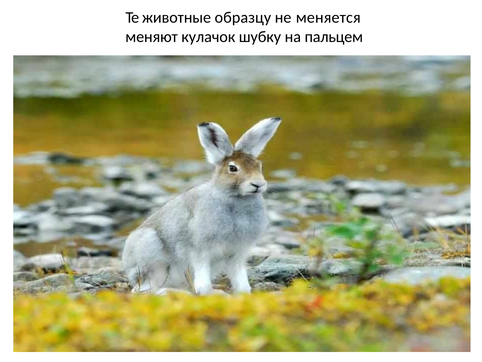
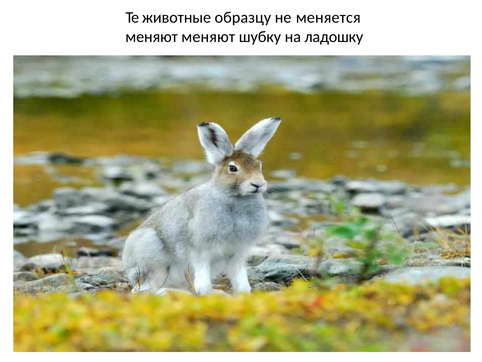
меняют кулачок: кулачок -> меняют (208, 37)
пальцем: пальцем -> ладошку (334, 37)
